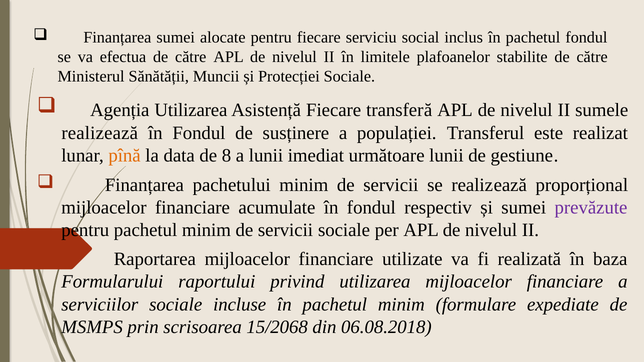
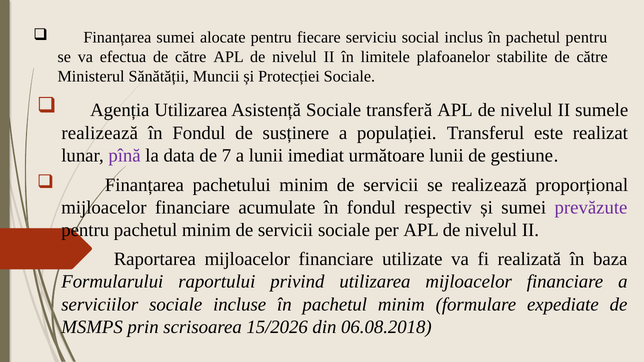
pachetul fondul: fondul -> pentru (586, 38)
Asistență Fiecare: Fiecare -> Sociale (334, 110)
pînă colour: orange -> purple (125, 156)
8: 8 -> 7 (226, 156)
15/2068: 15/2068 -> 15/2026 (277, 327)
